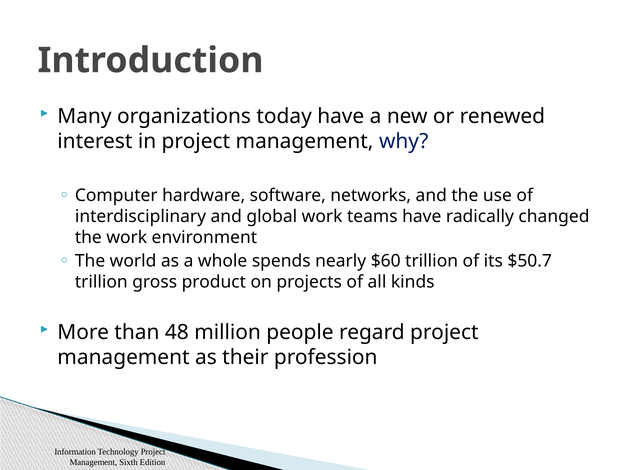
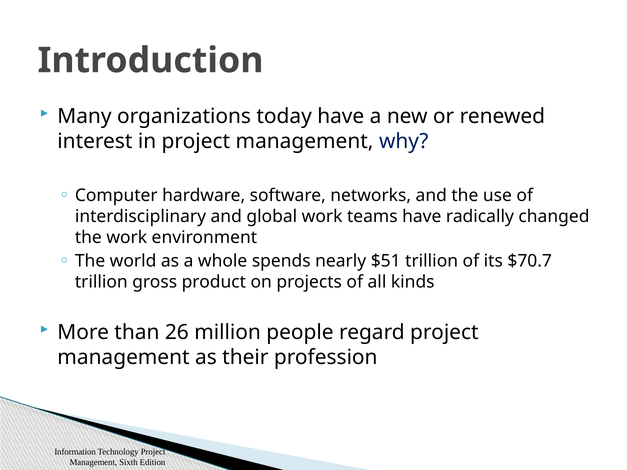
$60: $60 -> $51 (386, 261)
$50.7: $50.7 -> $70.7 (530, 261)
48: 48 -> 26 (177, 332)
